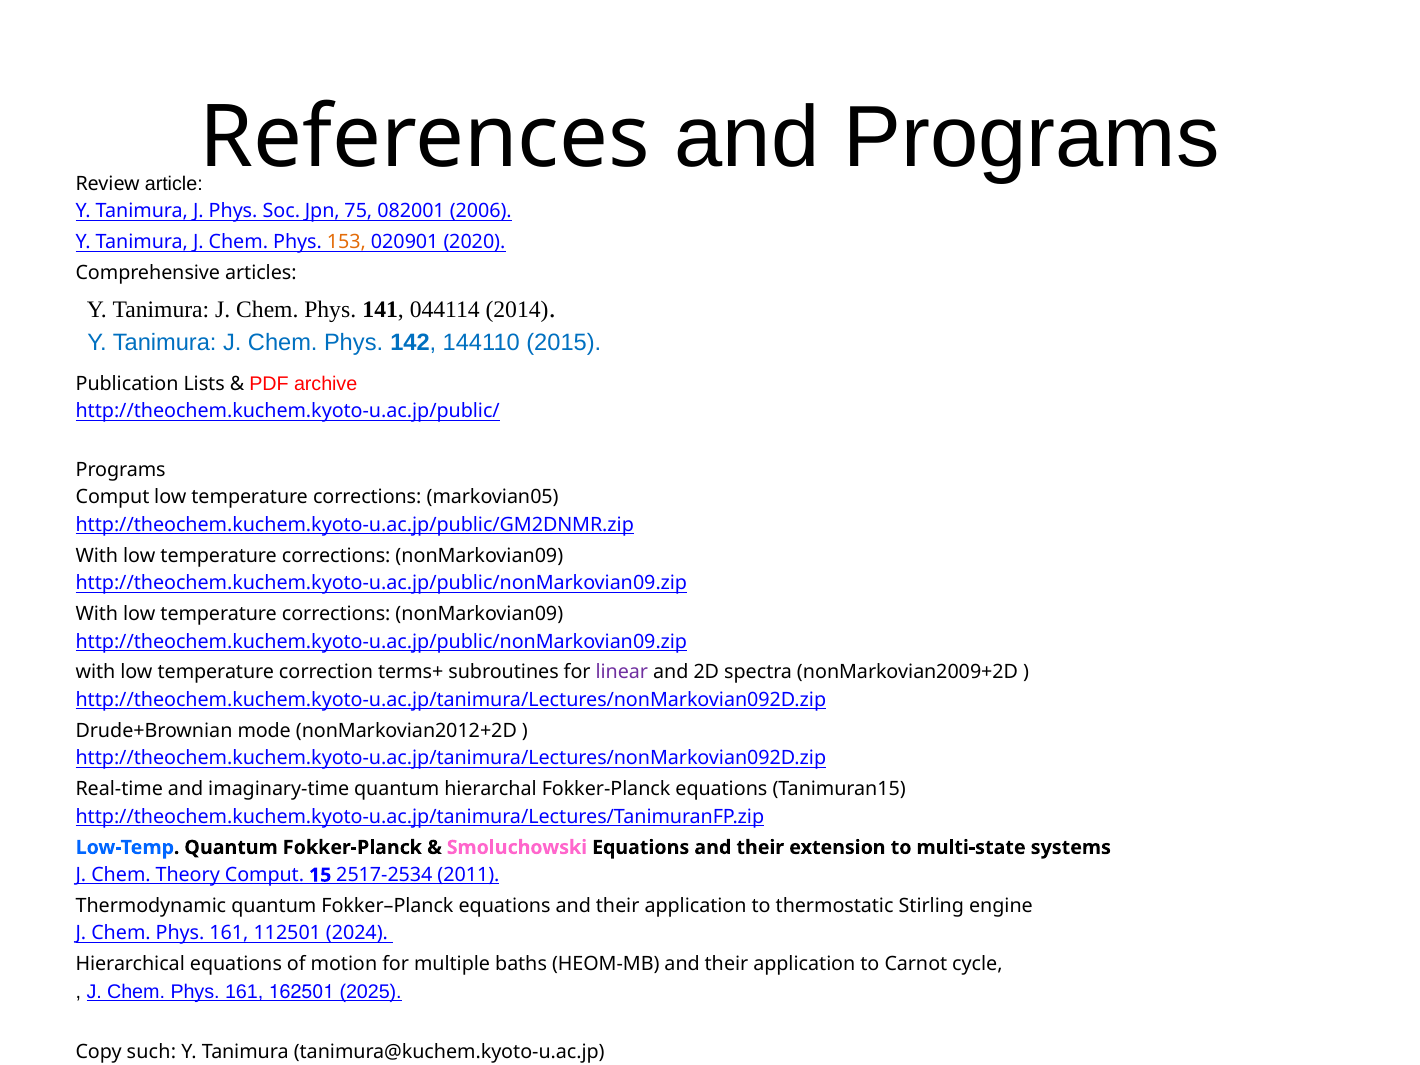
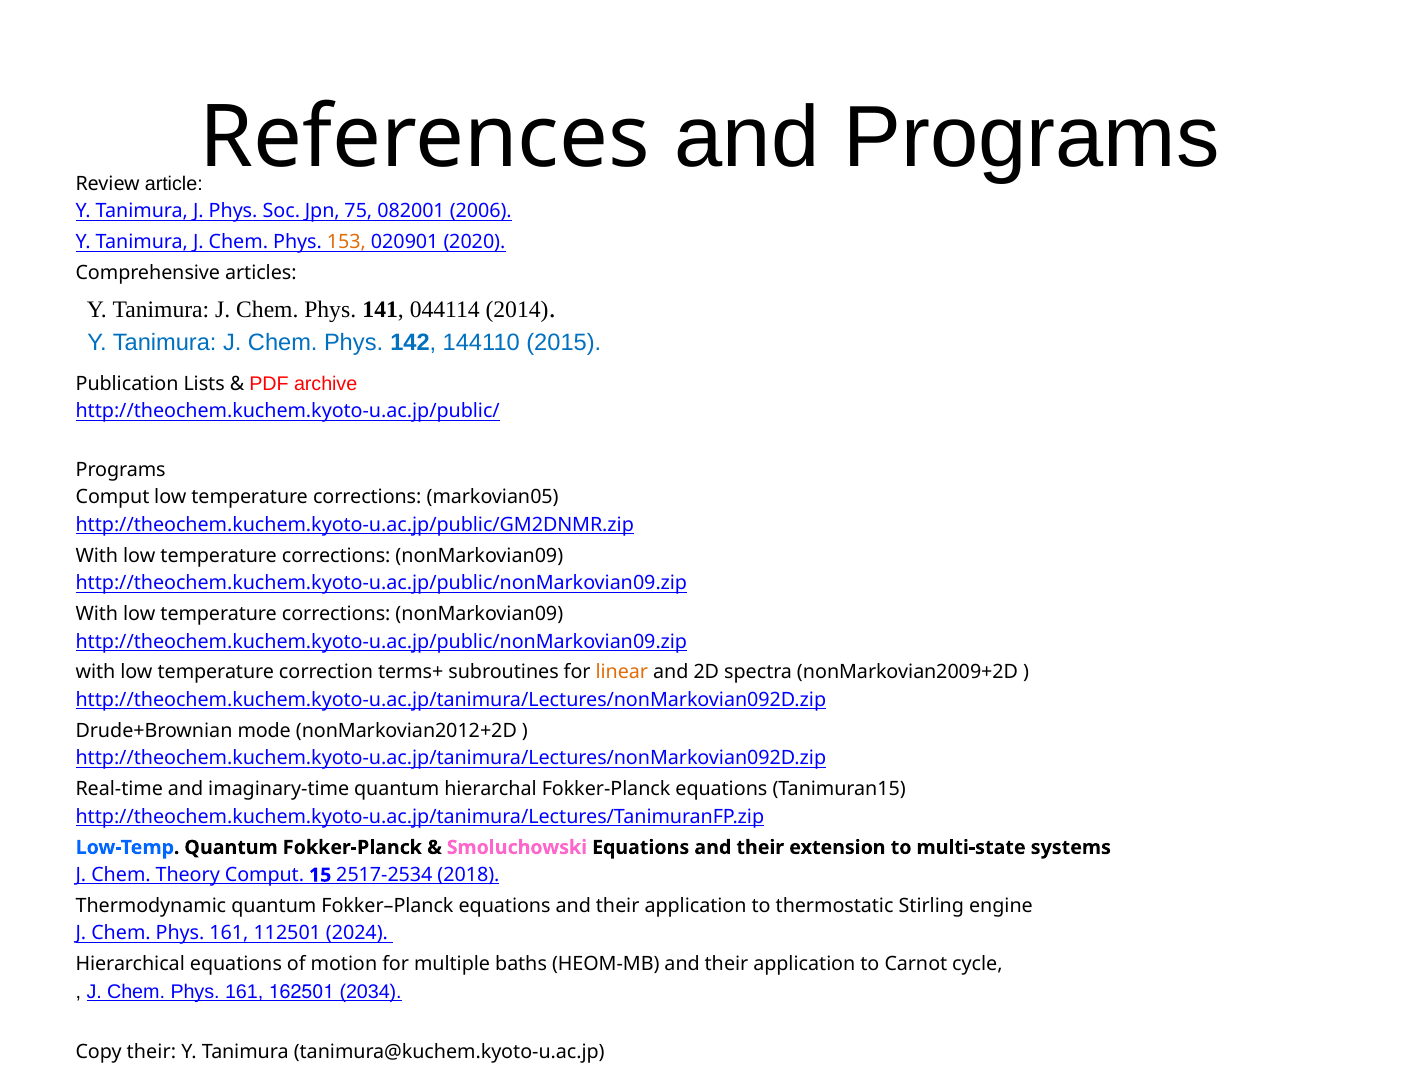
linear colour: purple -> orange (622, 672)
2011: 2011 -> 2018 (468, 875)
2025: 2025 -> 2034 (371, 992)
Copy such: such -> their (151, 1052)
